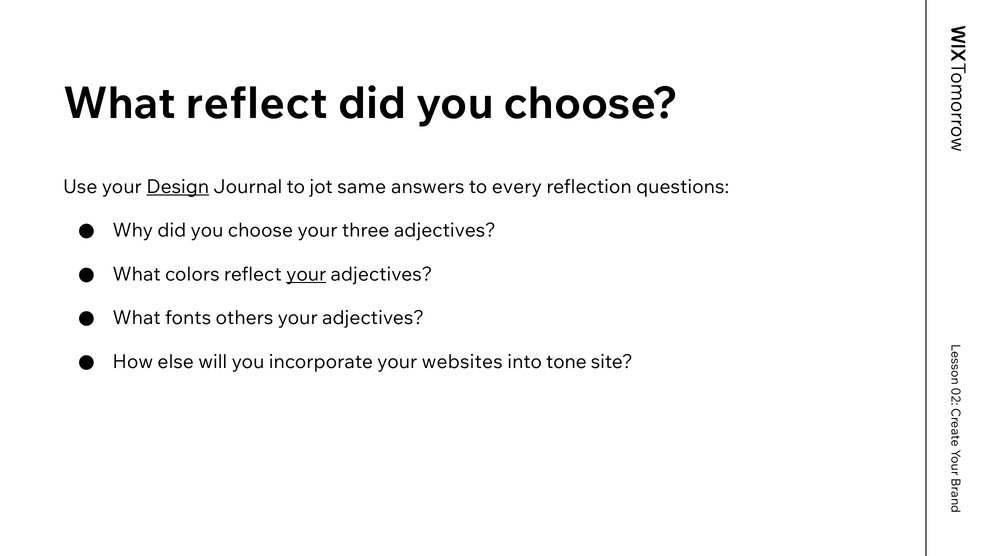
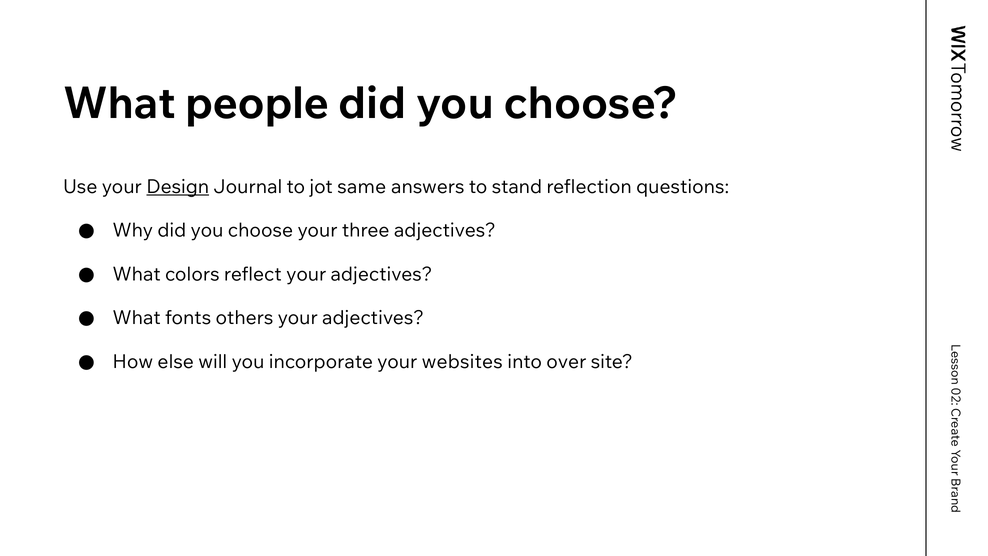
What reflect: reflect -> people (257, 103)
every: every -> stand (517, 187)
your underline: present -> none (306, 274)
tone: tone -> over (566, 362)
